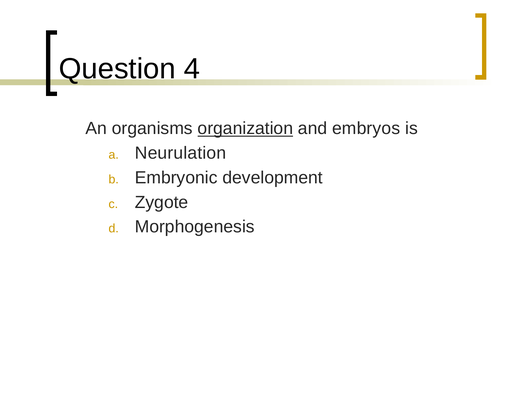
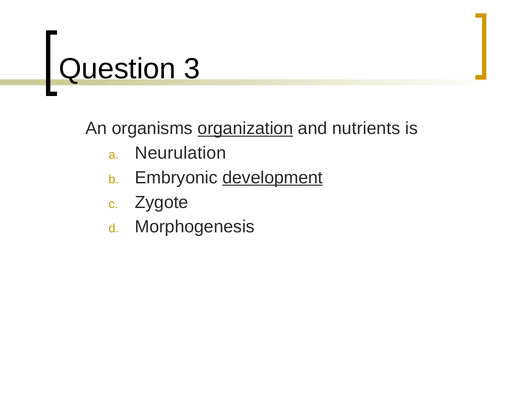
4: 4 -> 3 (192, 69)
embryos: embryos -> nutrients (366, 128)
development underline: none -> present (273, 177)
